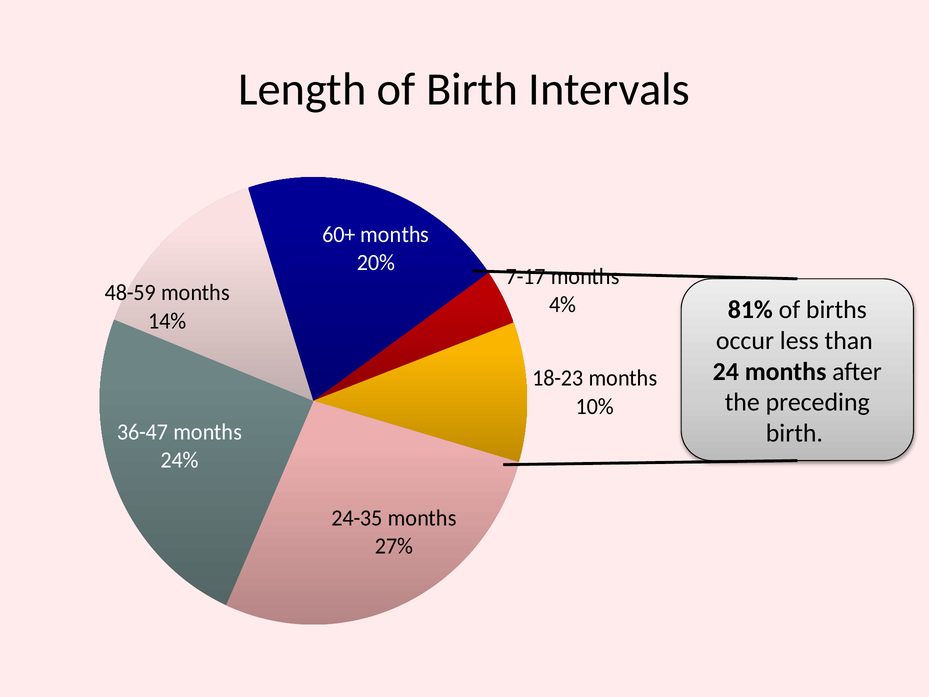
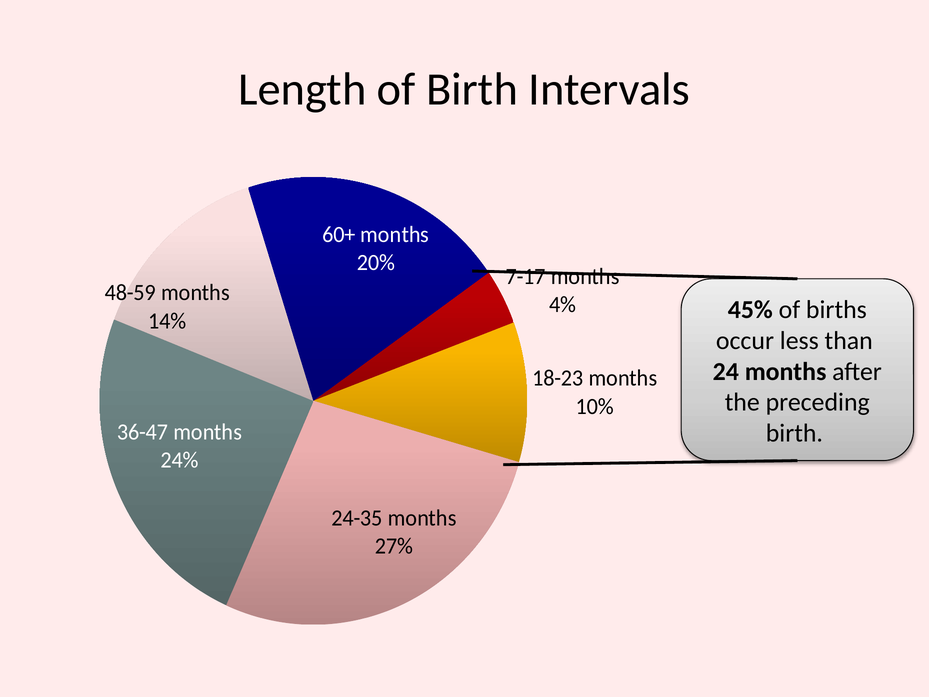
81%: 81% -> 45% (750, 309)
